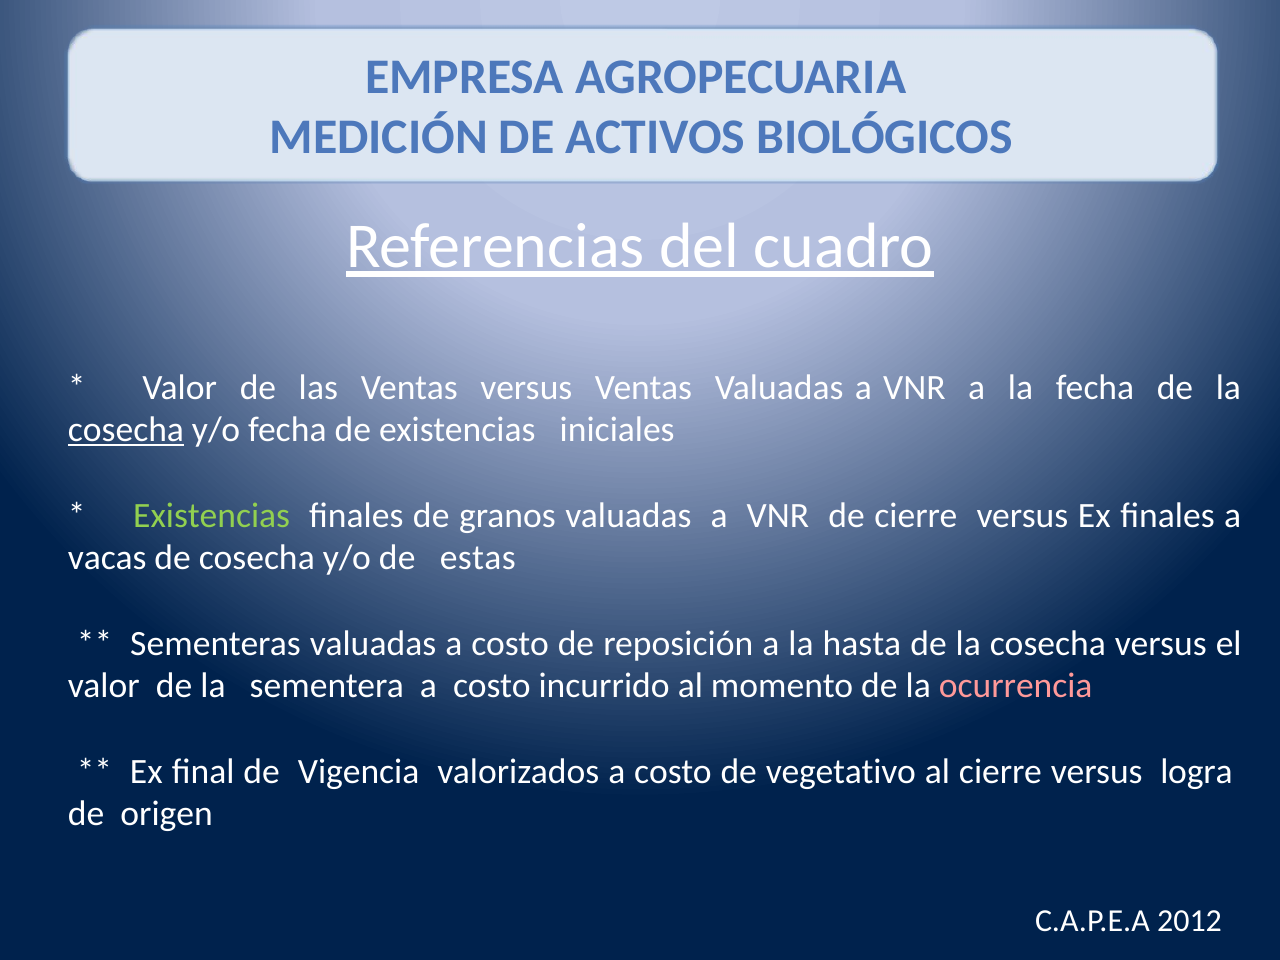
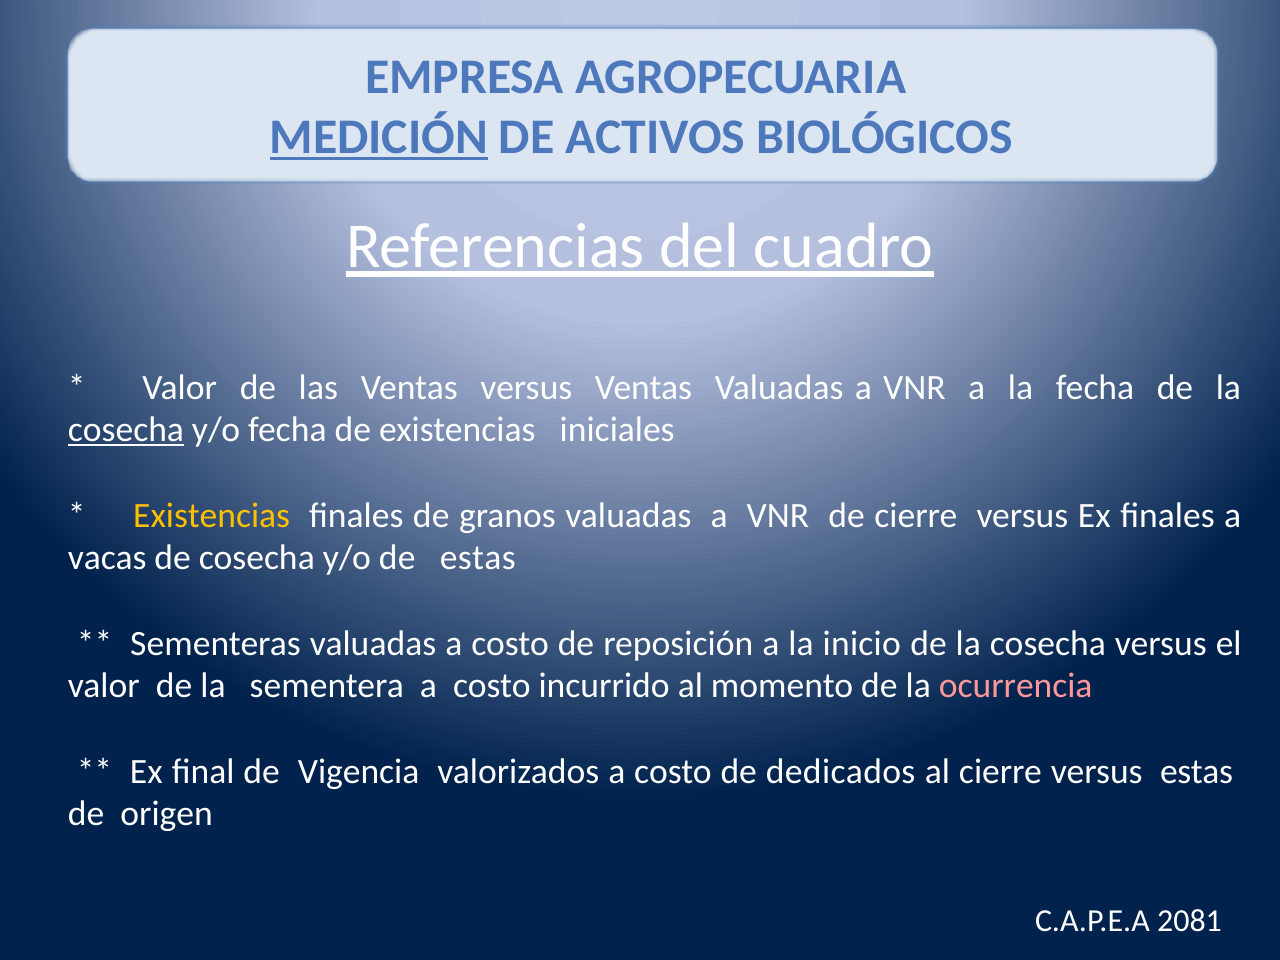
MEDICIÓN underline: none -> present (379, 137)
Existencias colour: light green -> yellow (212, 515)
hasta: hasta -> inicio (862, 643)
vegetativo: vegetativo -> dedicados (841, 771)
versus logra: logra -> estas (1197, 771)
2012: 2012 -> 2081 (1190, 921)
